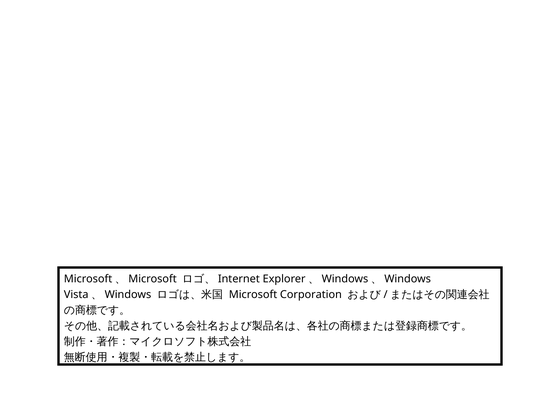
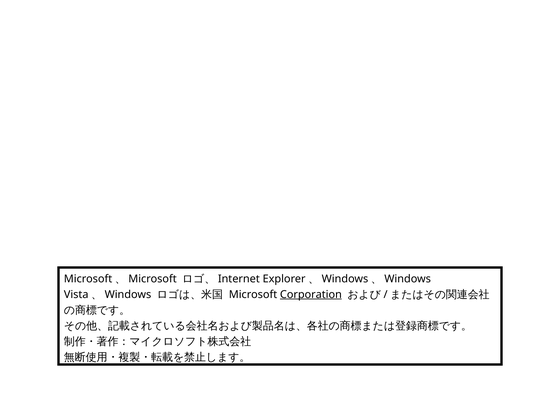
Corporation underline: none -> present (311, 294)
